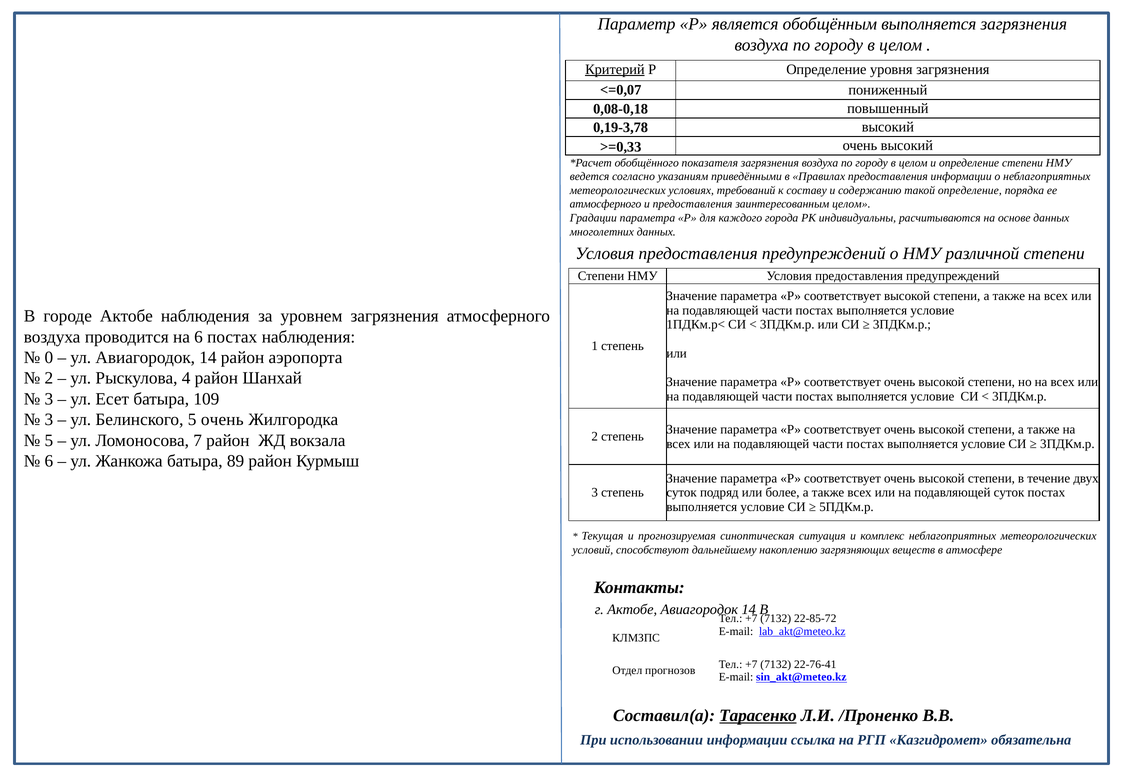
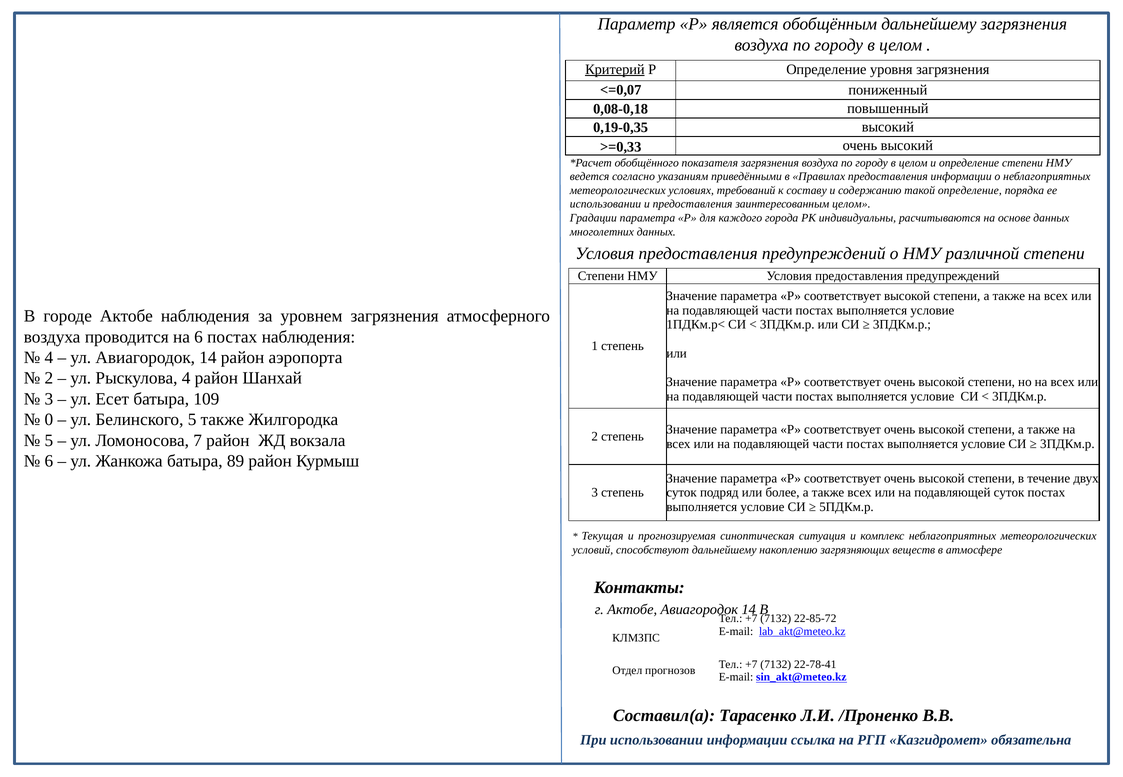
обобщённым выполняется: выполняется -> дальнейшему (929, 24)
0,19-3,78: 0,19-3,78 -> 0,19-0,35 (621, 127)
атмосферного: атмосферного -> использовании (605, 204)
0: 0 -> 4 (49, 358)
3: 3 -> 0 (49, 420)
5 очень: очень -> также (222, 420)
22-76-41: 22-76-41 -> 22-78-41 (815, 665)
Тарасенко underline: present -> none (758, 716)
